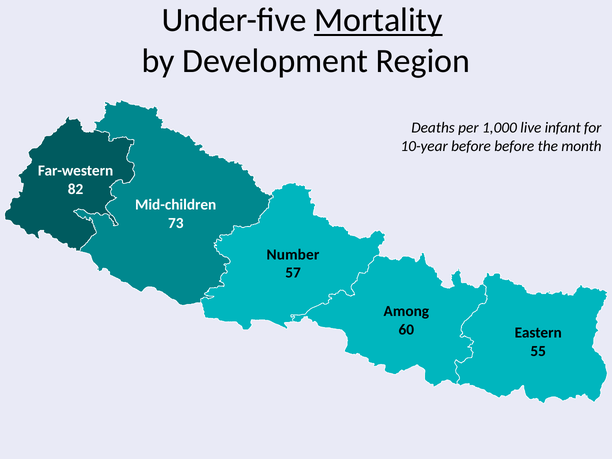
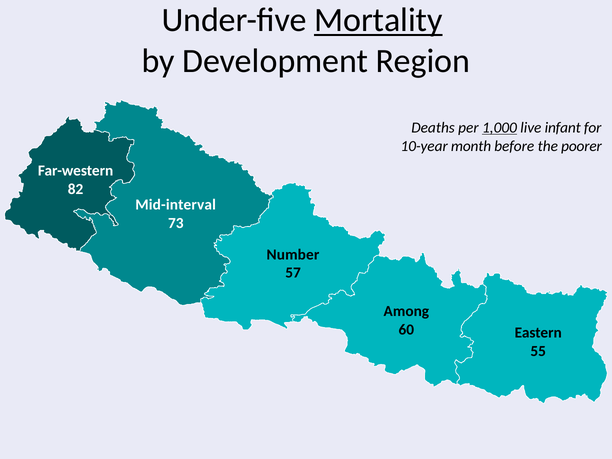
1,000 underline: none -> present (499, 128)
10-year before: before -> month (471, 146)
month: month -> poorer (581, 146)
Mid-children: Mid-children -> Mid-interval (176, 205)
